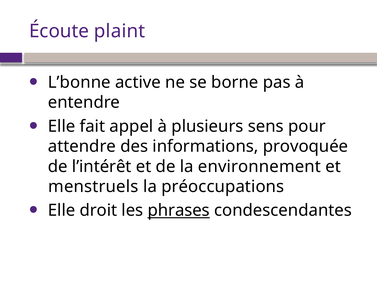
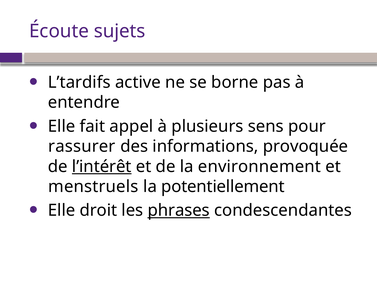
plaint: plaint -> sujets (120, 31)
L’bonne: L’bonne -> L’tardifs (79, 82)
attendre: attendre -> rassurer (82, 146)
l’intérêt underline: none -> present (102, 166)
préoccupations: préoccupations -> potentiellement (223, 186)
